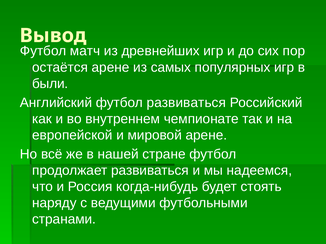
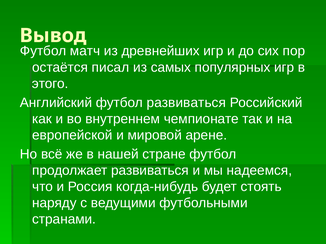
остаётся арене: арене -> писал (111, 67)
были: были -> этого (50, 84)
